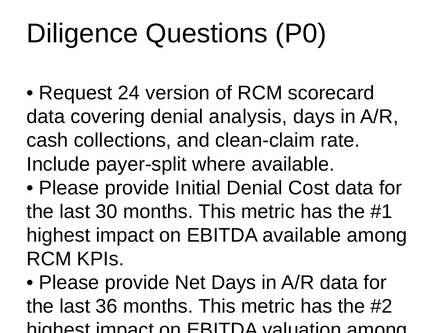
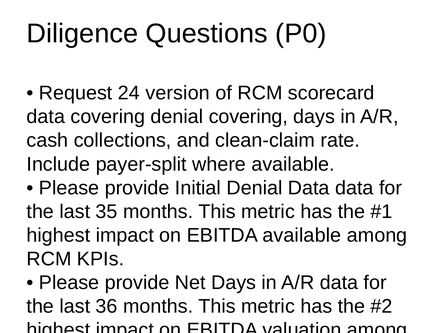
denial analysis: analysis -> covering (248, 117)
Denial Cost: Cost -> Data (309, 188)
30: 30 -> 35 (107, 212)
